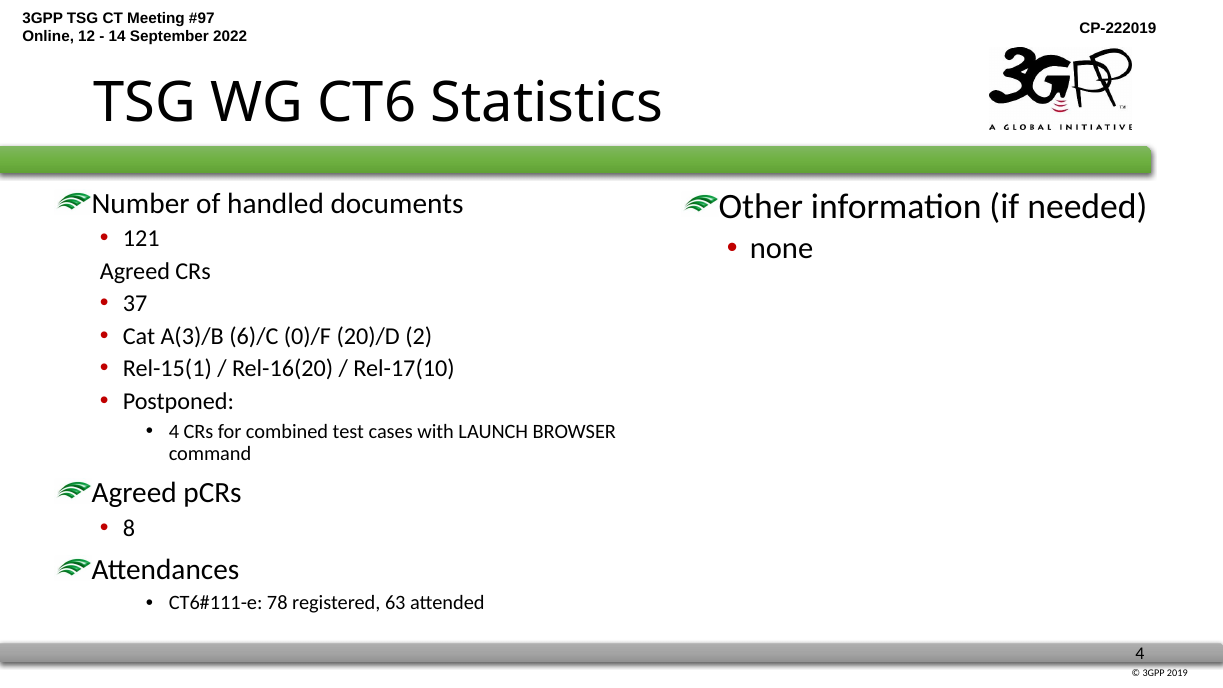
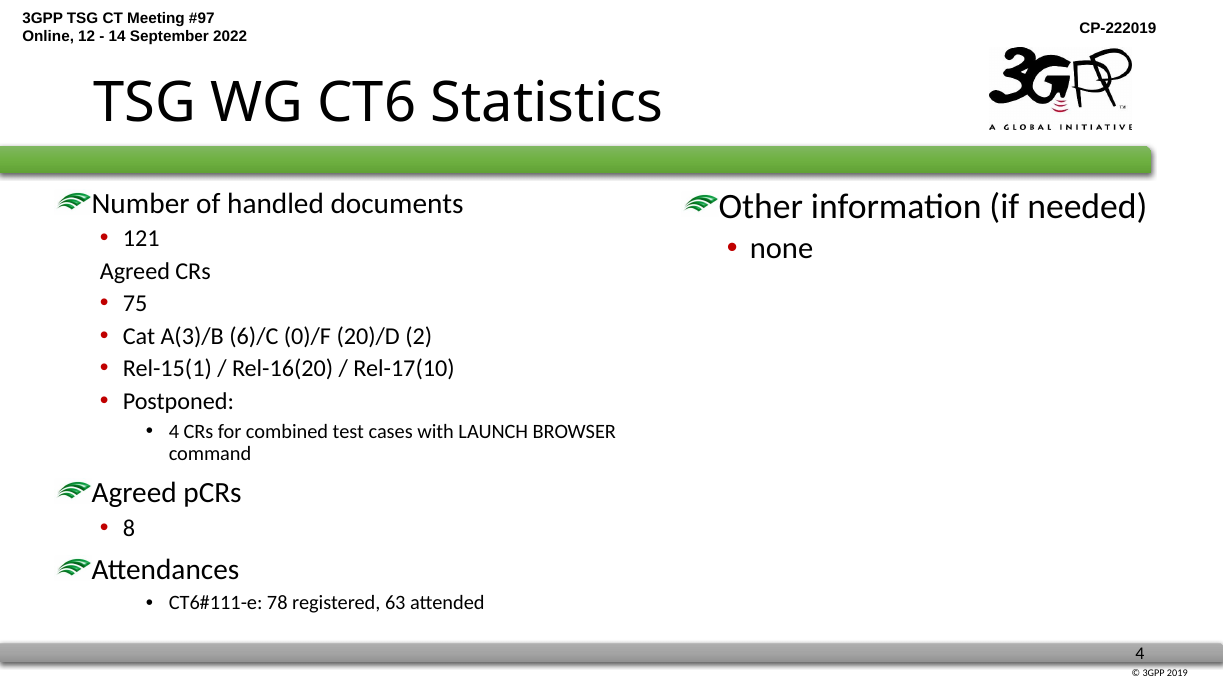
37: 37 -> 75 (135, 304)
